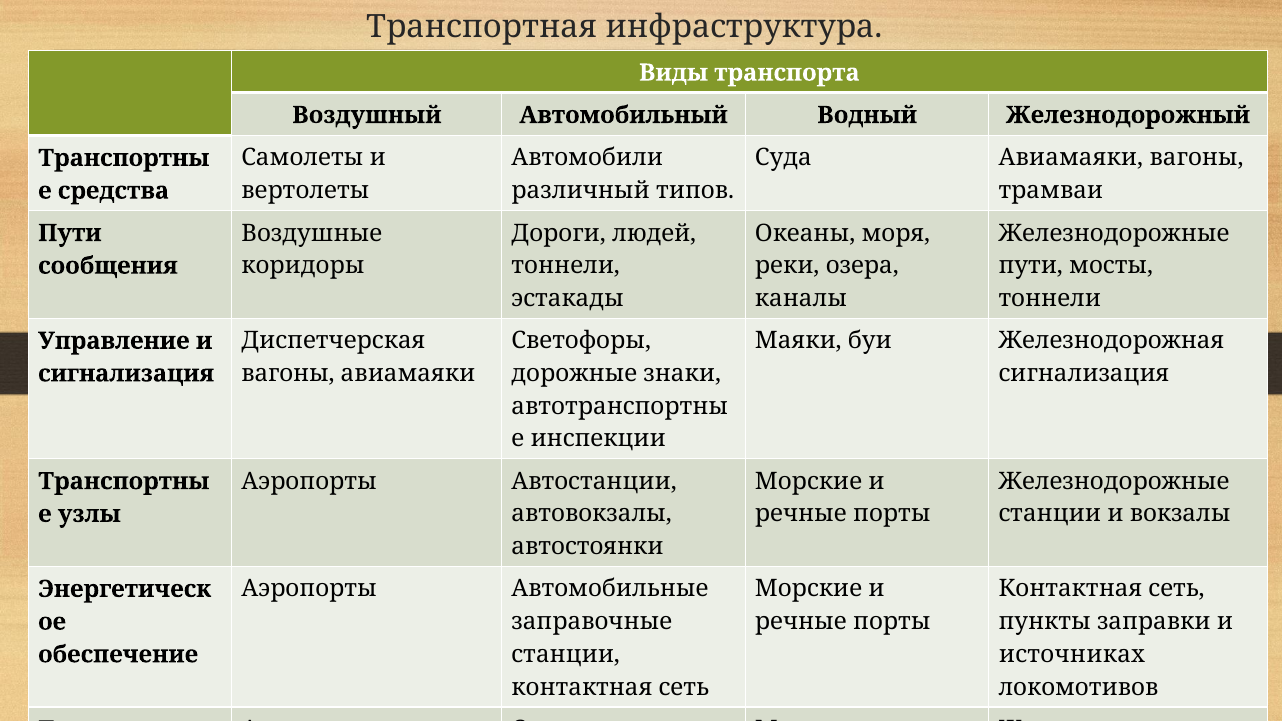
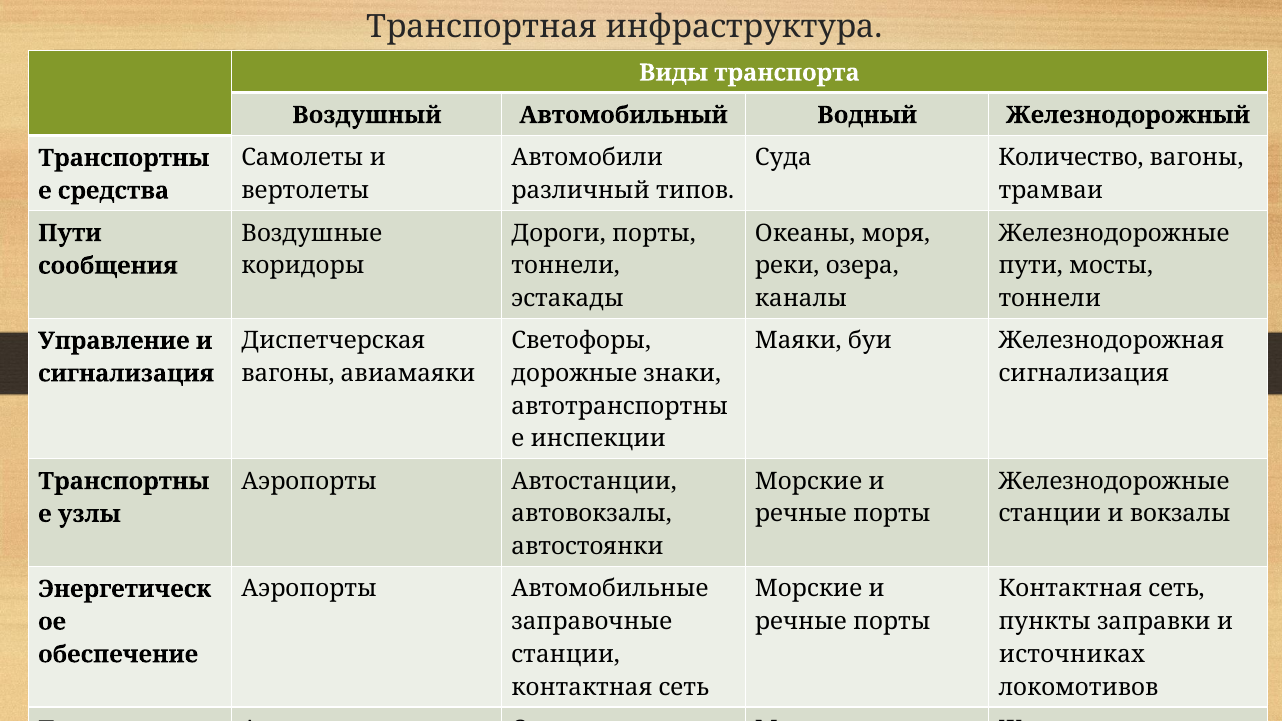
Суда Авиамаяки: Авиамаяки -> Количество (1071, 158)
Дороги людей: людей -> порты (654, 233)
